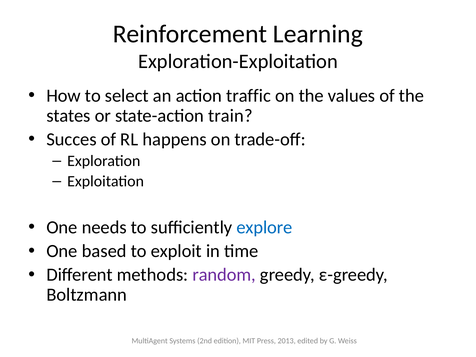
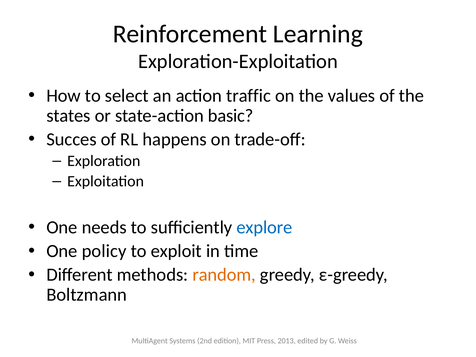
train: train -> basic (231, 116)
based: based -> policy (104, 251)
random colour: purple -> orange (224, 275)
